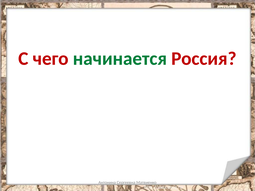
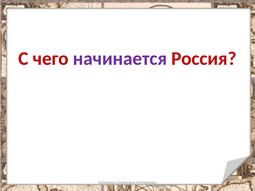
начинается colour: green -> purple (120, 59)
